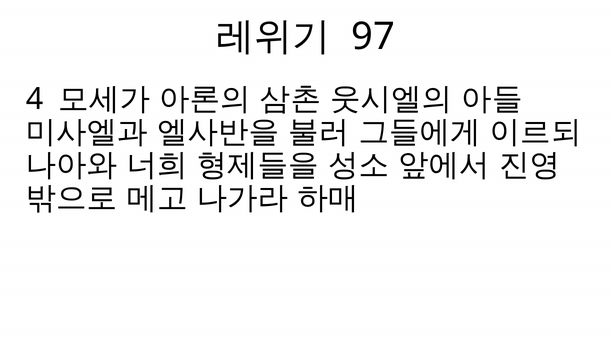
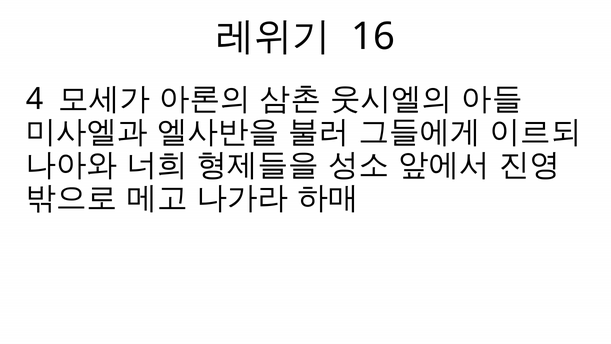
97: 97 -> 16 (373, 37)
